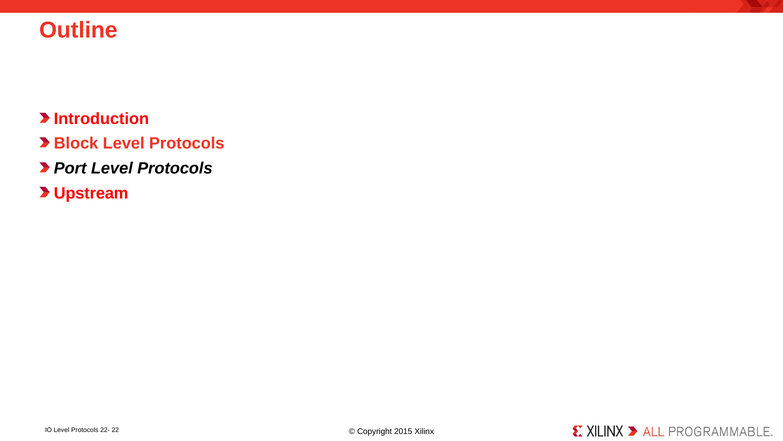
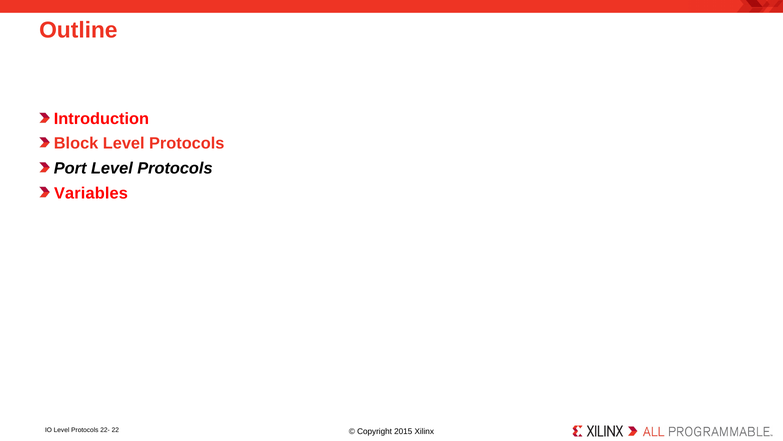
Upstream: Upstream -> Variables (91, 193)
